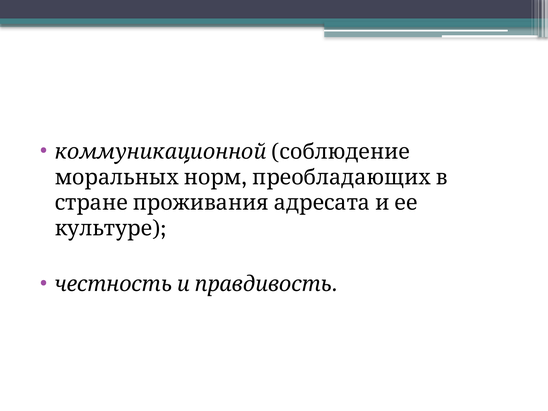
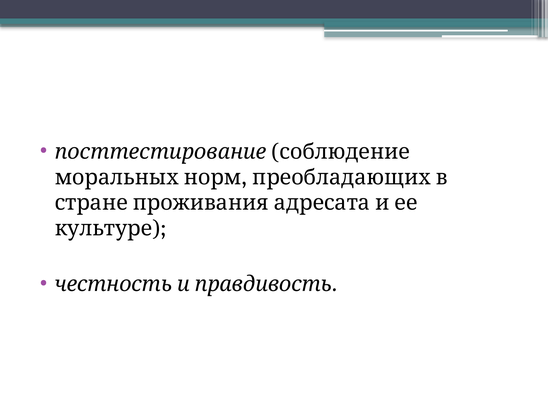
коммуникационной: коммуникационной -> посттестирование (161, 152)
